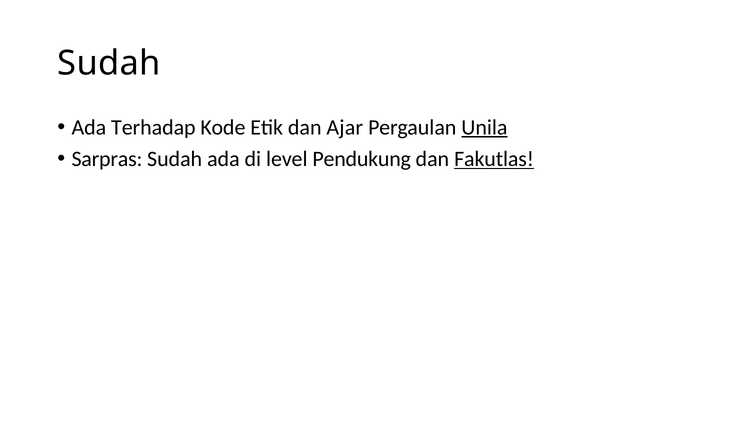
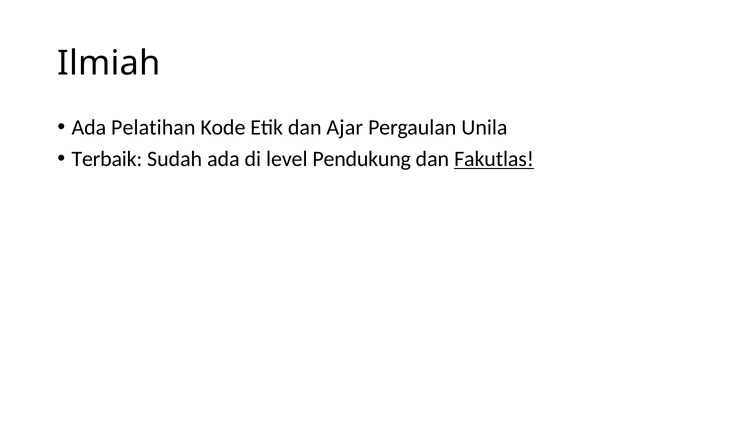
Sudah: Sudah -> Ilmiah (109, 63)
Terhadap: Terhadap -> Pelatihan (153, 127)
Unila underline: present -> none (484, 127)
Sarpras: Sarpras -> Terbaik (107, 159)
